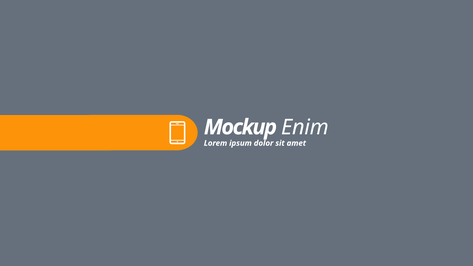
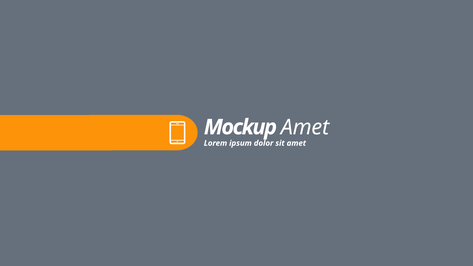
Enim: Enim -> Amet (305, 127)
